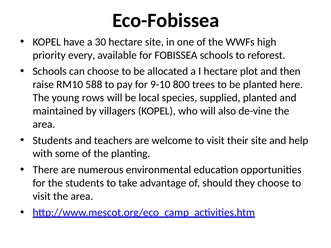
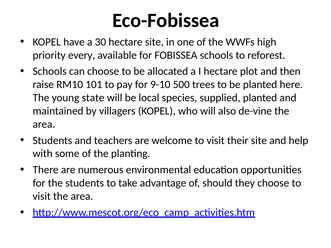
588: 588 -> 101 (94, 85)
800: 800 -> 500 (181, 85)
rows: rows -> state (93, 98)
